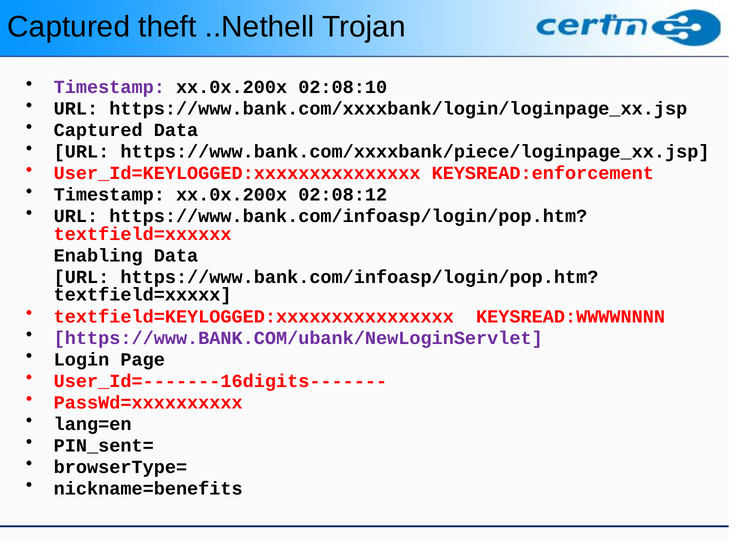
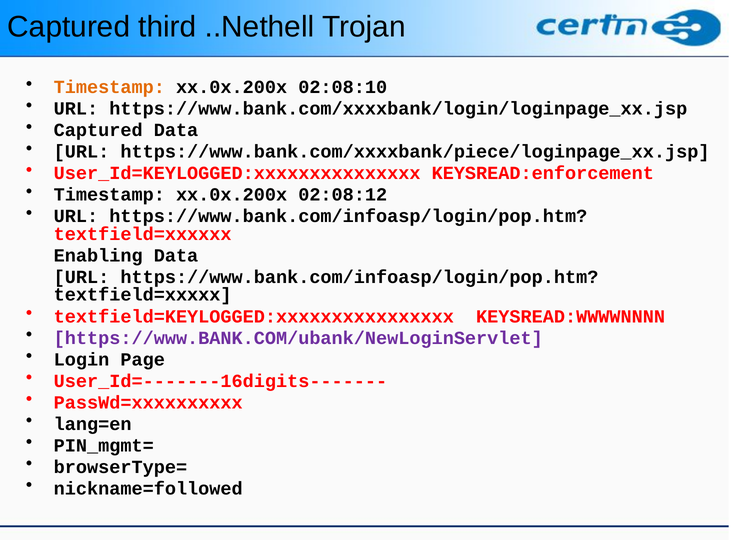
theft: theft -> third (167, 27)
Timestamp colour: purple -> orange (109, 87)
PIN_sent=: PIN_sent= -> PIN_mgmt= (104, 445)
nickname=benefits: nickname=benefits -> nickname=followed (148, 488)
